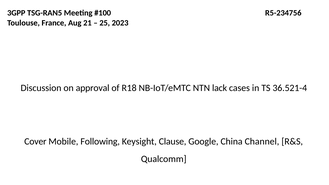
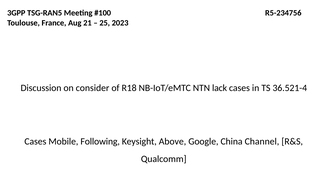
approval: approval -> consider (93, 88)
Cover: Cover -> Cases (35, 142)
Clause: Clause -> Above (173, 142)
